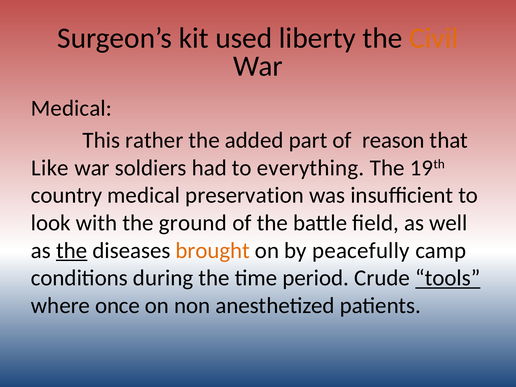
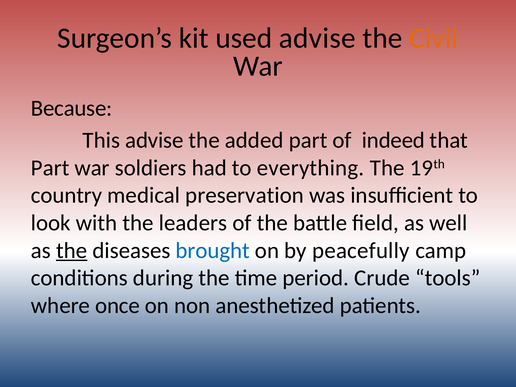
used liberty: liberty -> advise (317, 38)
Medical: Medical -> Because (72, 108)
This rather: rather -> advise (154, 140)
reason: reason -> indeed (393, 140)
Like: Like -> Part (50, 168)
ground: ground -> leaders (193, 223)
brought colour: orange -> blue (213, 250)
tools underline: present -> none (448, 278)
